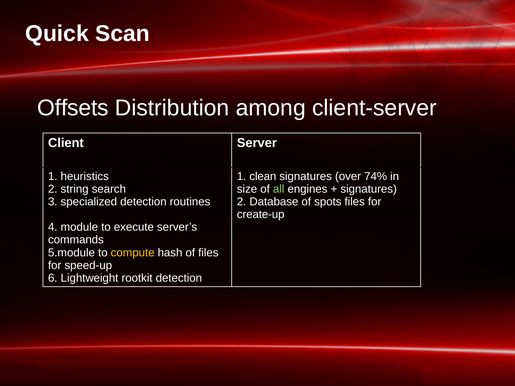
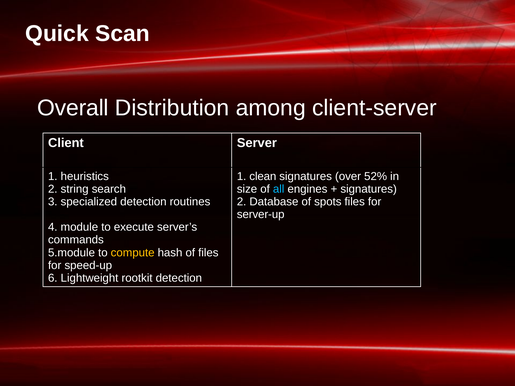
Offsets: Offsets -> Overall (73, 108)
74%: 74% -> 52% (376, 176)
all colour: light green -> light blue (279, 189)
create-up: create-up -> server-up (261, 215)
